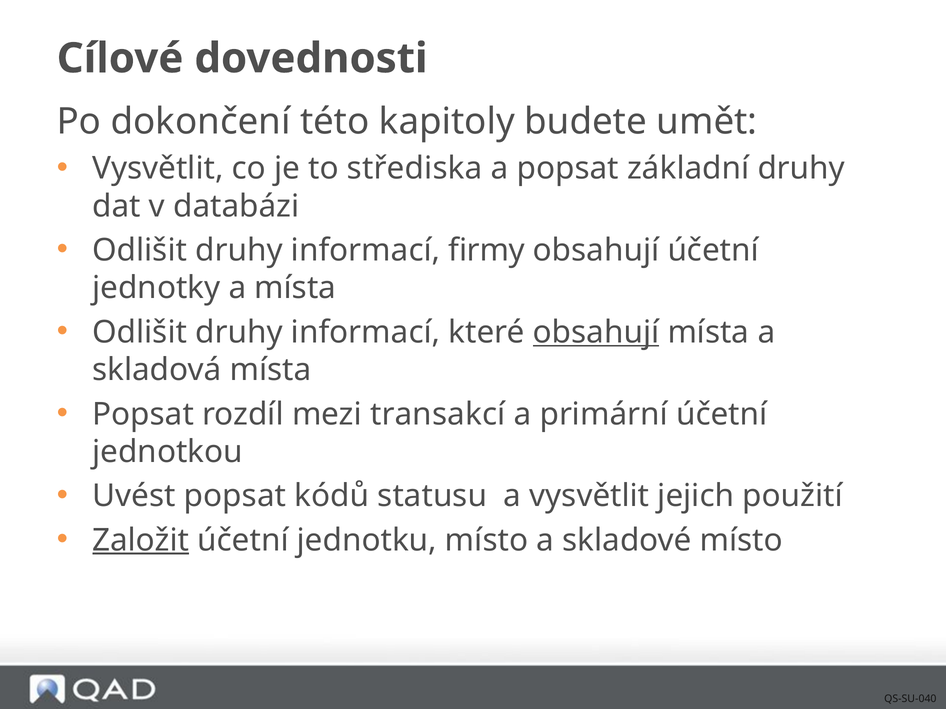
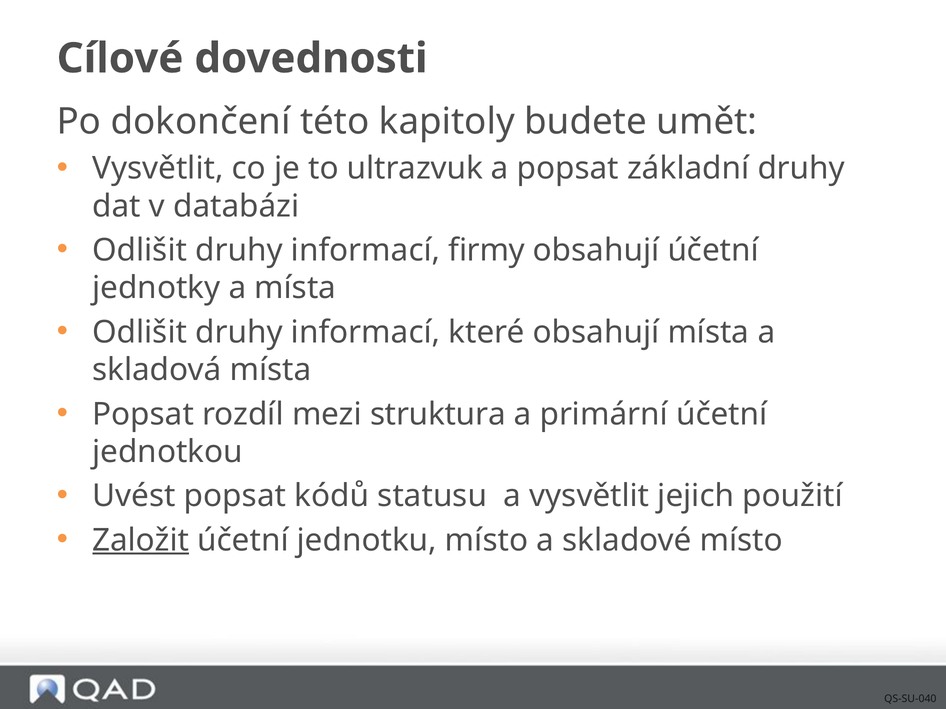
střediska: střediska -> ultrazvuk (415, 168)
obsahují underline: present -> none (596, 332)
transakcí: transakcí -> struktura (438, 414)
